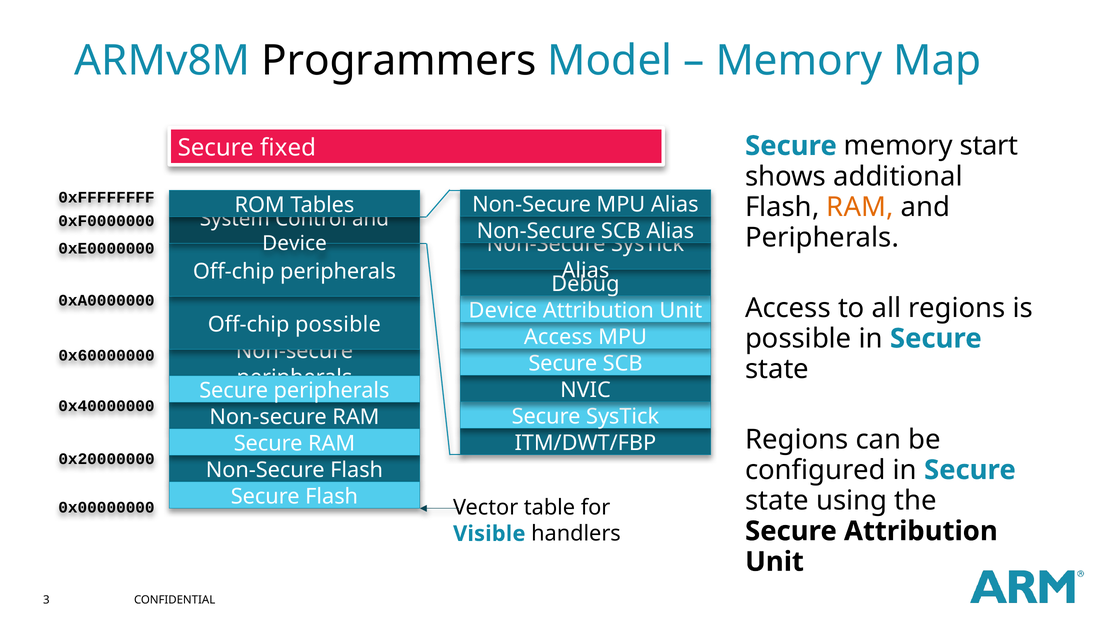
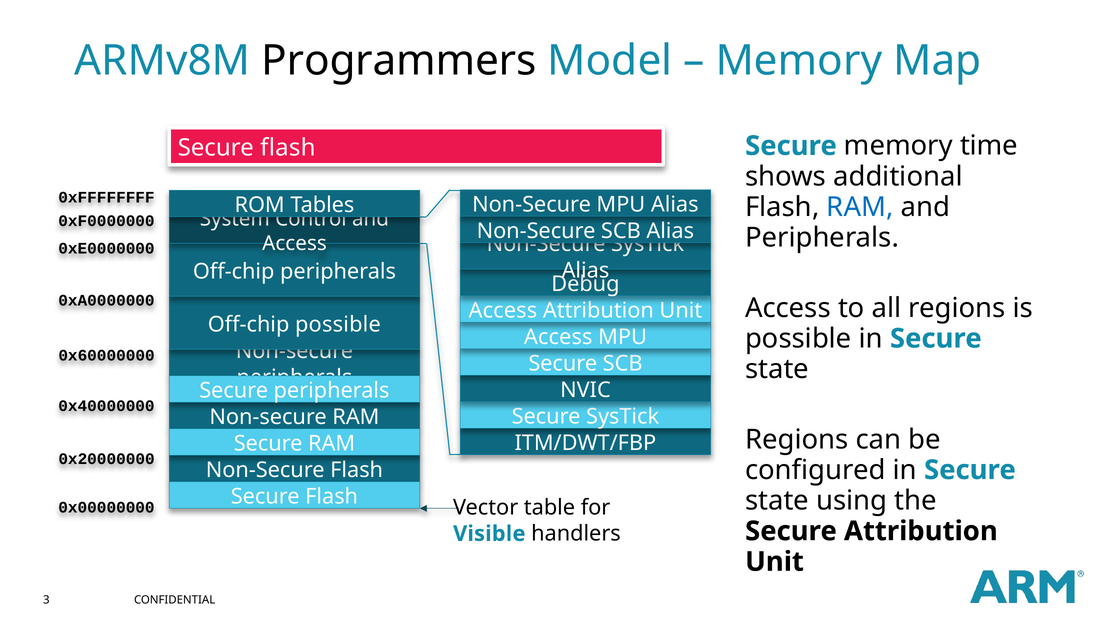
fixed: fixed -> flash (288, 148)
start: start -> time (989, 146)
RAM colour: orange -> blue (860, 207)
Device: Device -> Access (294, 244)
Device: Device -> Access (503, 311)
